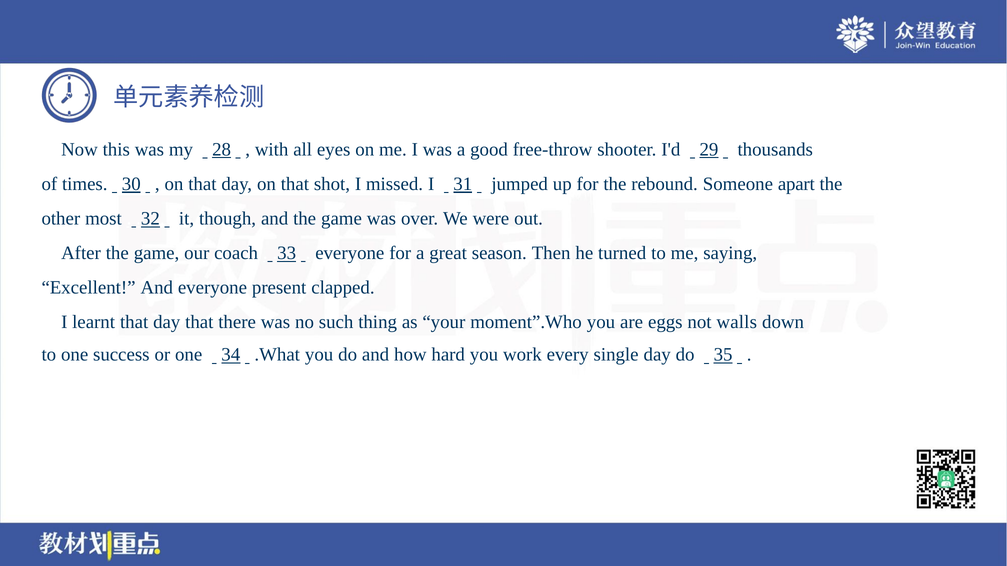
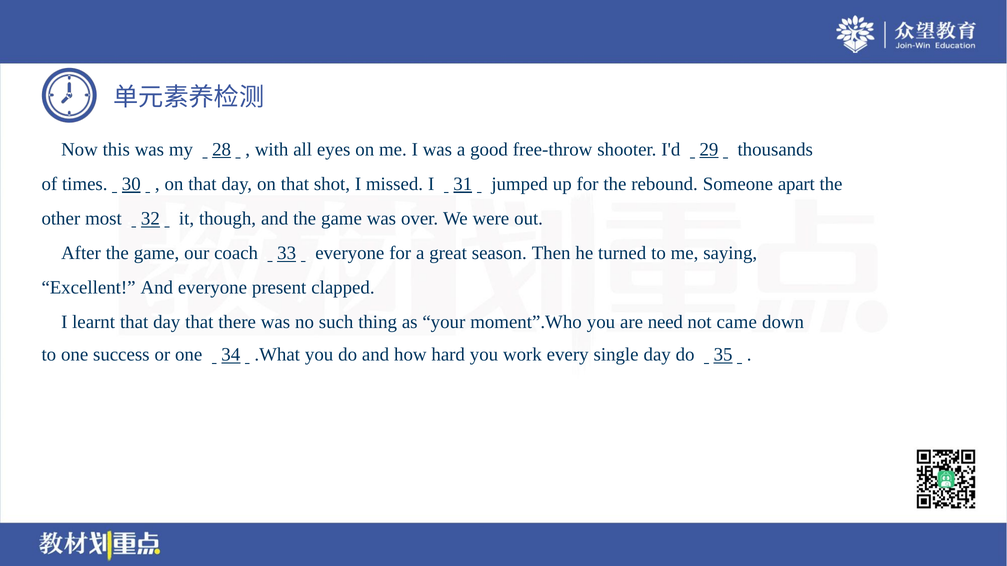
eggs: eggs -> need (665, 323)
walls: walls -> came (737, 323)
